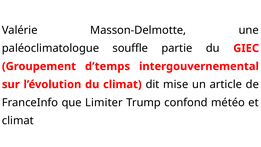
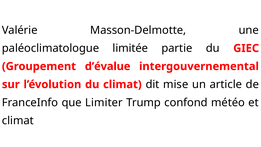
souffle: souffle -> limitée (130, 48)
d’temps: d’temps -> d’évalue (108, 66)
